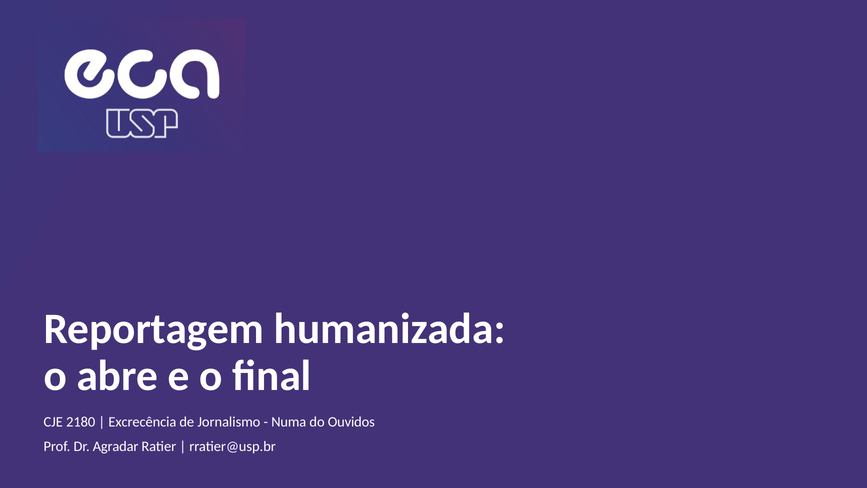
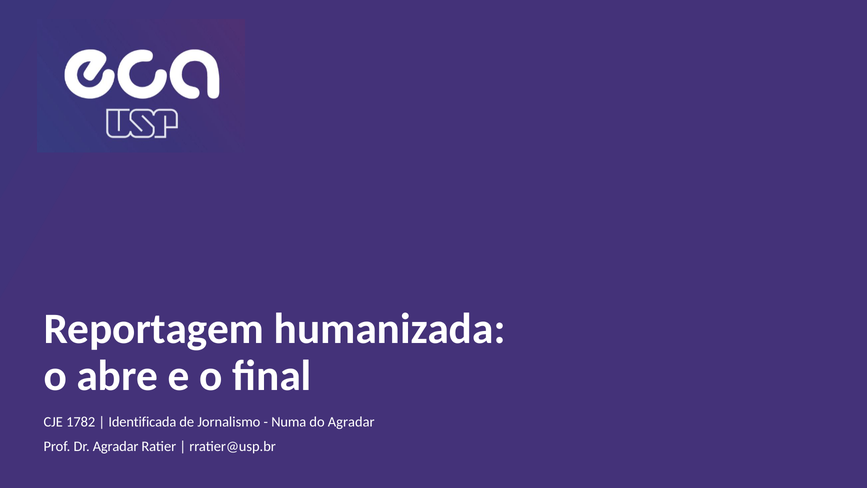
2180: 2180 -> 1782 (81, 422)
Excrecência: Excrecência -> Identificada (142, 422)
do Ouvidos: Ouvidos -> Agradar (351, 422)
